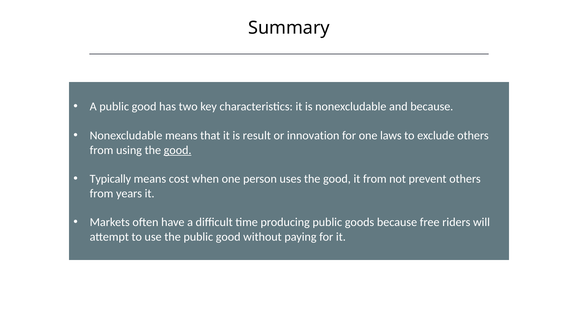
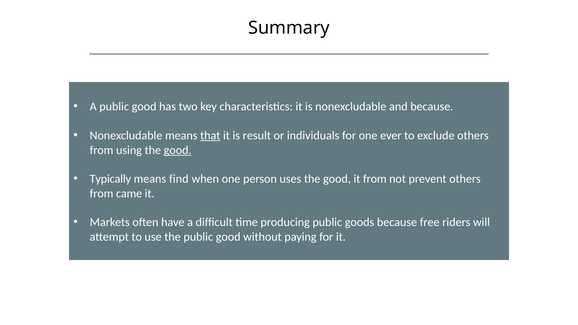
that underline: none -> present (210, 136)
innovation: innovation -> individuals (313, 136)
laws: laws -> ever (391, 136)
cost: cost -> find (179, 179)
years: years -> came (129, 193)
